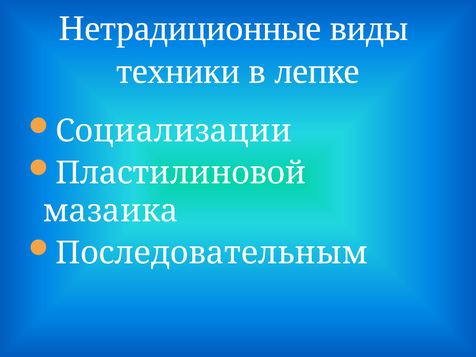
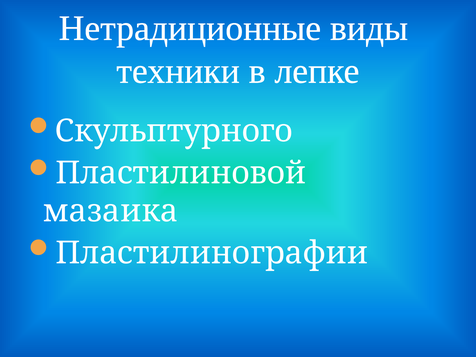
Социализации: Социализации -> Скульптурного (174, 131)
Последовательным: Последовательным -> Пластилинографии (212, 253)
